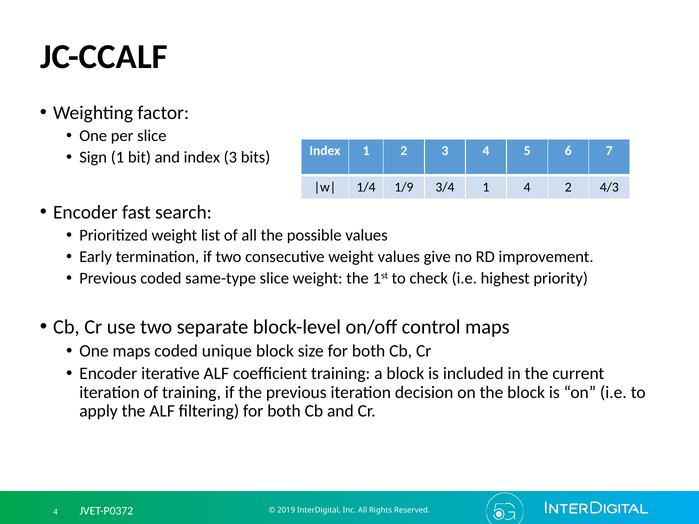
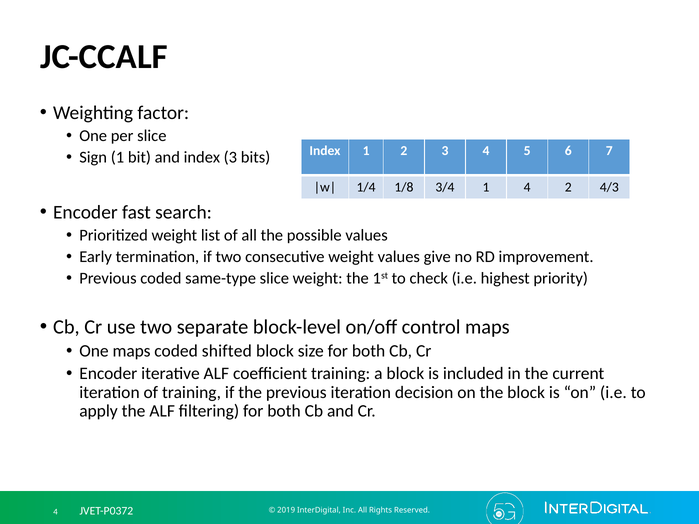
1/9: 1/9 -> 1/8 (404, 187)
unique: unique -> shifted (227, 351)
